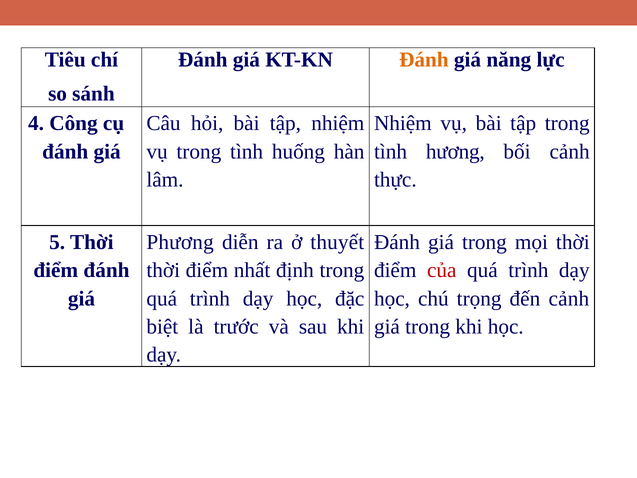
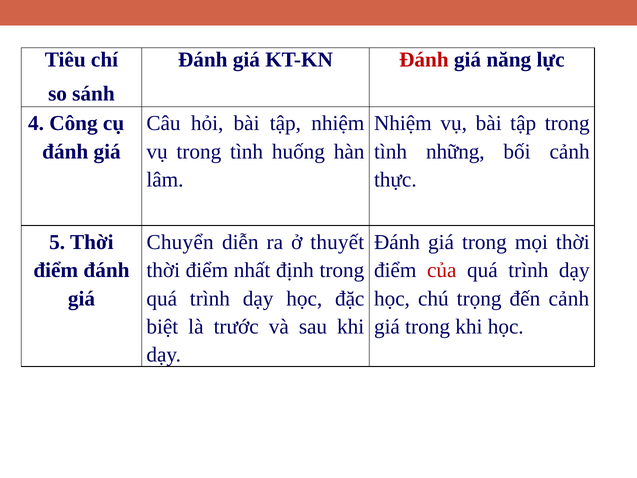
Đánh colour: orange -> red (424, 60)
hương: hương -> những (455, 151)
Phương: Phương -> Chuyển (180, 242)
